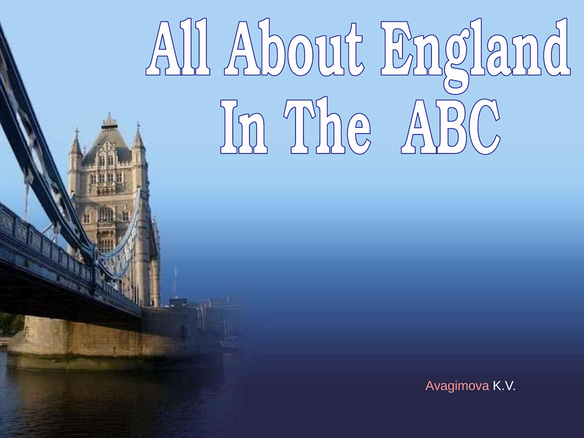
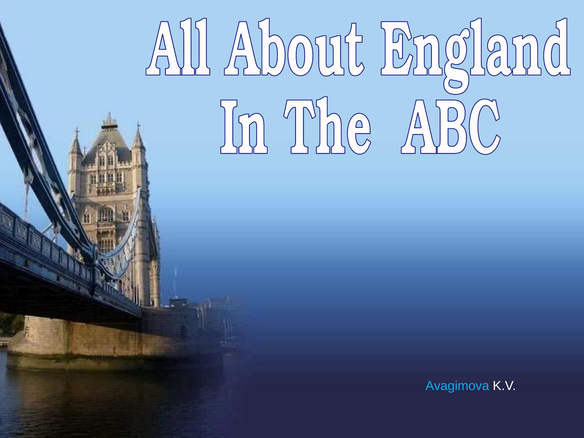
Avagimova colour: pink -> light blue (457, 386)
